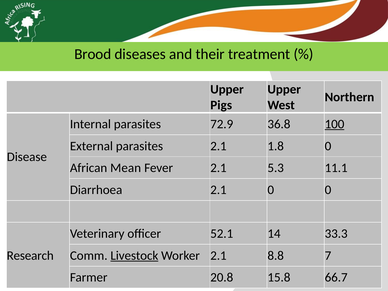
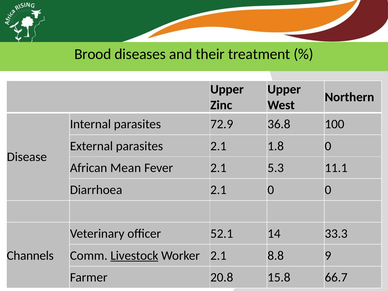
Pigs: Pigs -> Zinc (221, 105)
100 underline: present -> none (335, 124)
Research: Research -> Channels (30, 256)
7: 7 -> 9 (328, 256)
